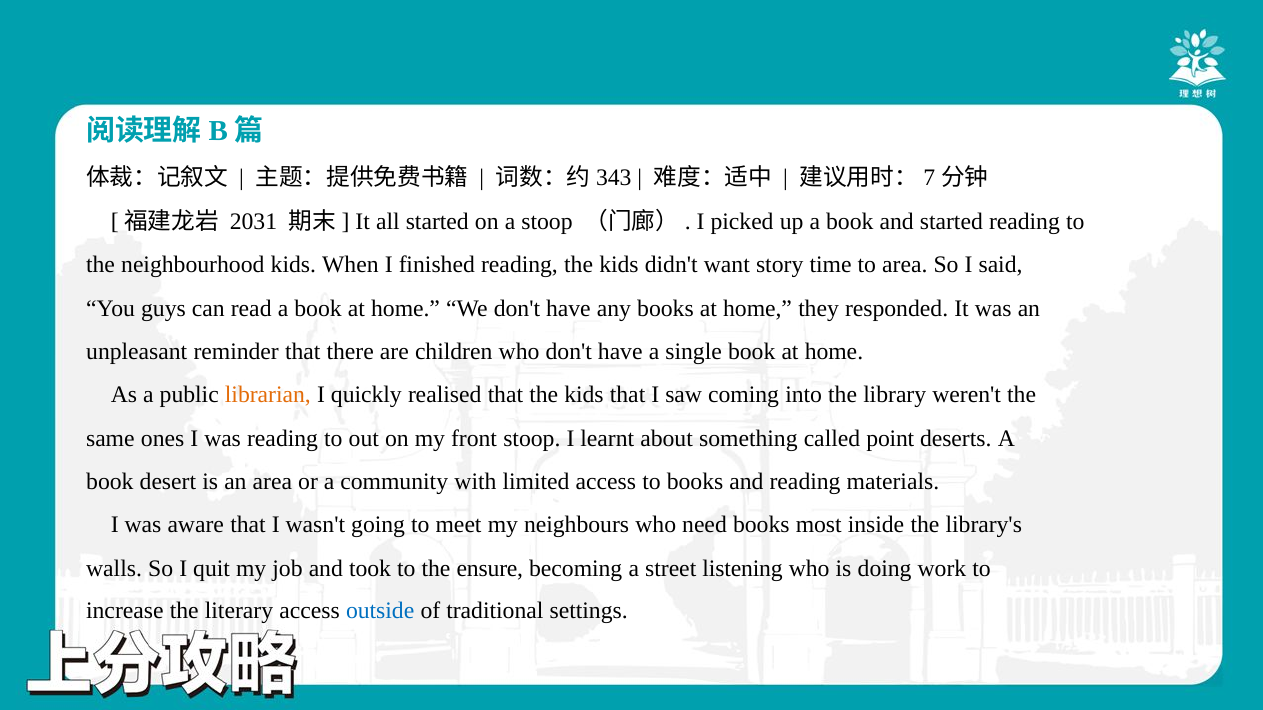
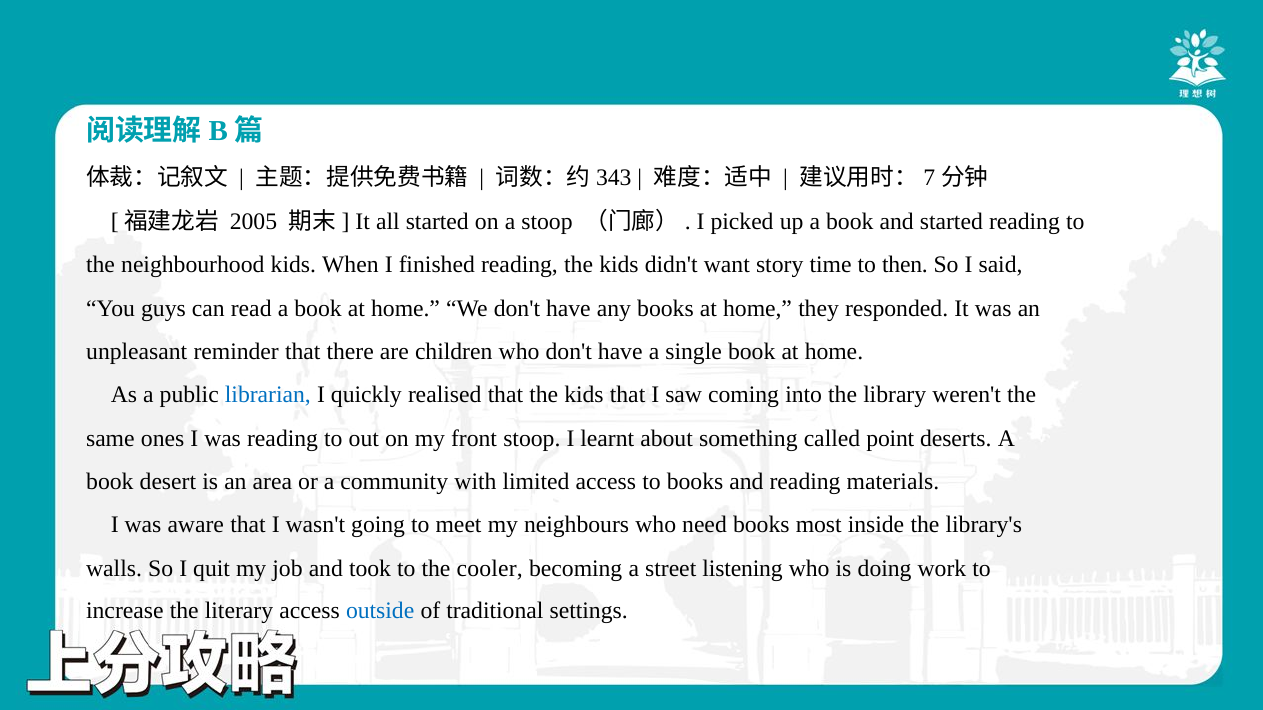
2031: 2031 -> 2005 (253, 222)
to area: area -> then (905, 265)
librarian colour: orange -> blue (268, 395)
ensure: ensure -> cooler (490, 569)
